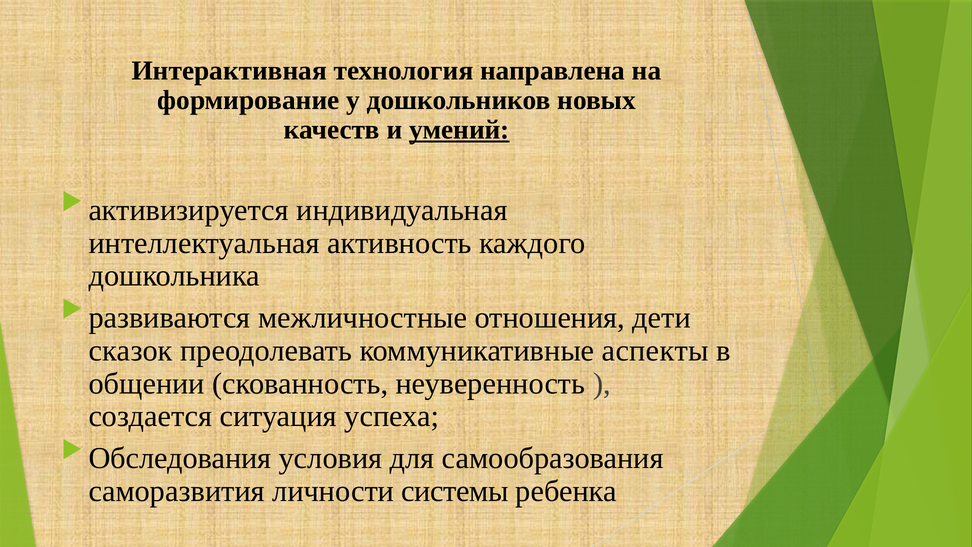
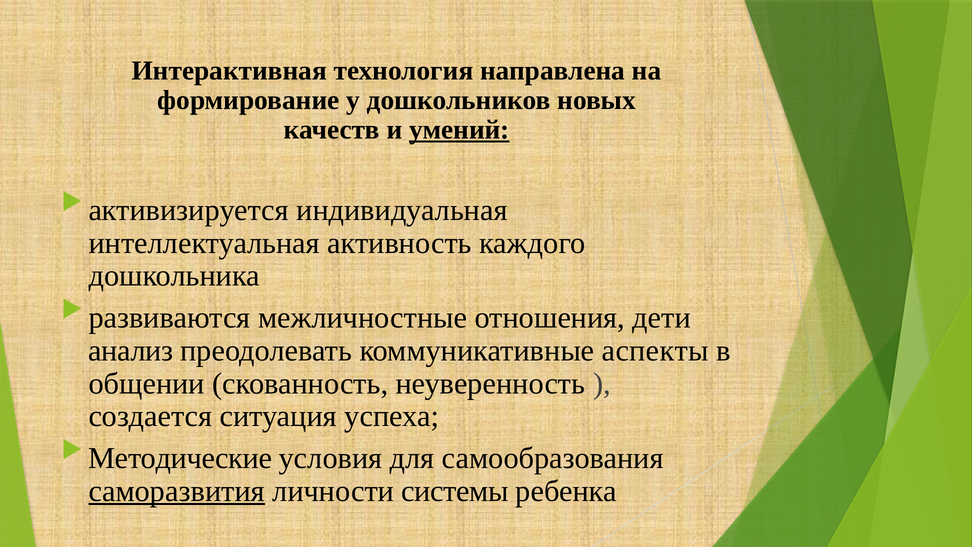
сказок: сказок -> анализ (131, 351)
Обследования: Обследования -> Методические (180, 458)
саморазвития underline: none -> present (177, 491)
